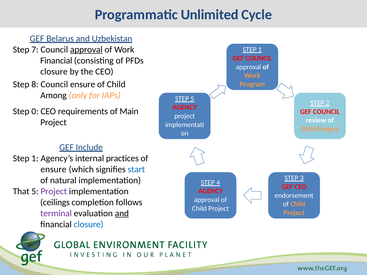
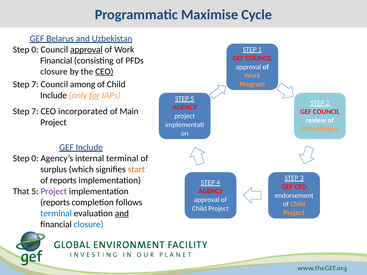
Unlimited: Unlimited -> Maximise (210, 15)
7: 7 -> 0 (35, 50)
CEO underline: none -> present (104, 72)
8: 8 -> 7 (35, 84)
Council ensure: ensure -> among (83, 84)
Among: Among -> Include (54, 95)
for underline: none -> present (94, 95)
0: 0 -> 7 (35, 111)
requirements: requirements -> incorporated (83, 111)
1: 1 -> 0 (35, 158)
internal practices: practices -> terminal (122, 158)
ensure: ensure -> surplus (54, 169)
start colour: blue -> orange (136, 169)
of natural: natural -> reports (63, 180)
ceilings: ceilings -> reports (55, 203)
terminal colour: purple -> blue (56, 214)
